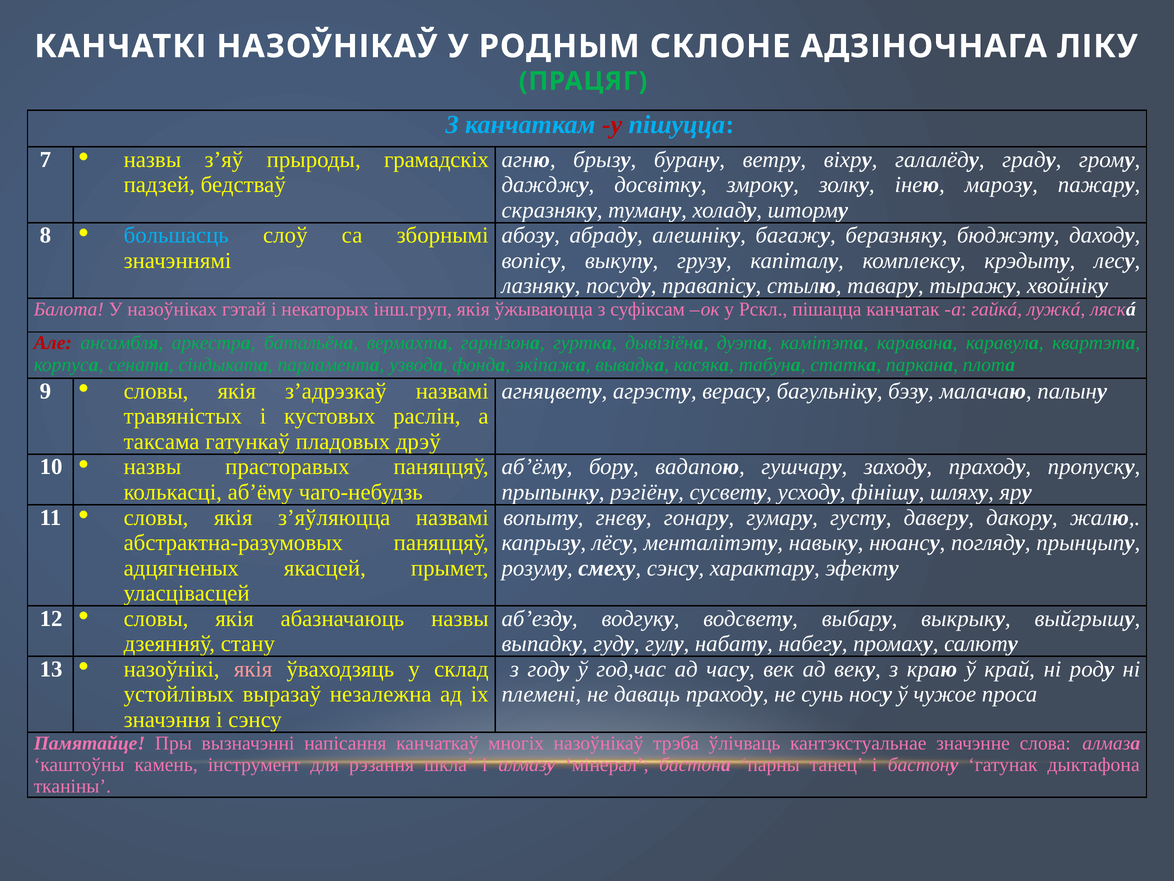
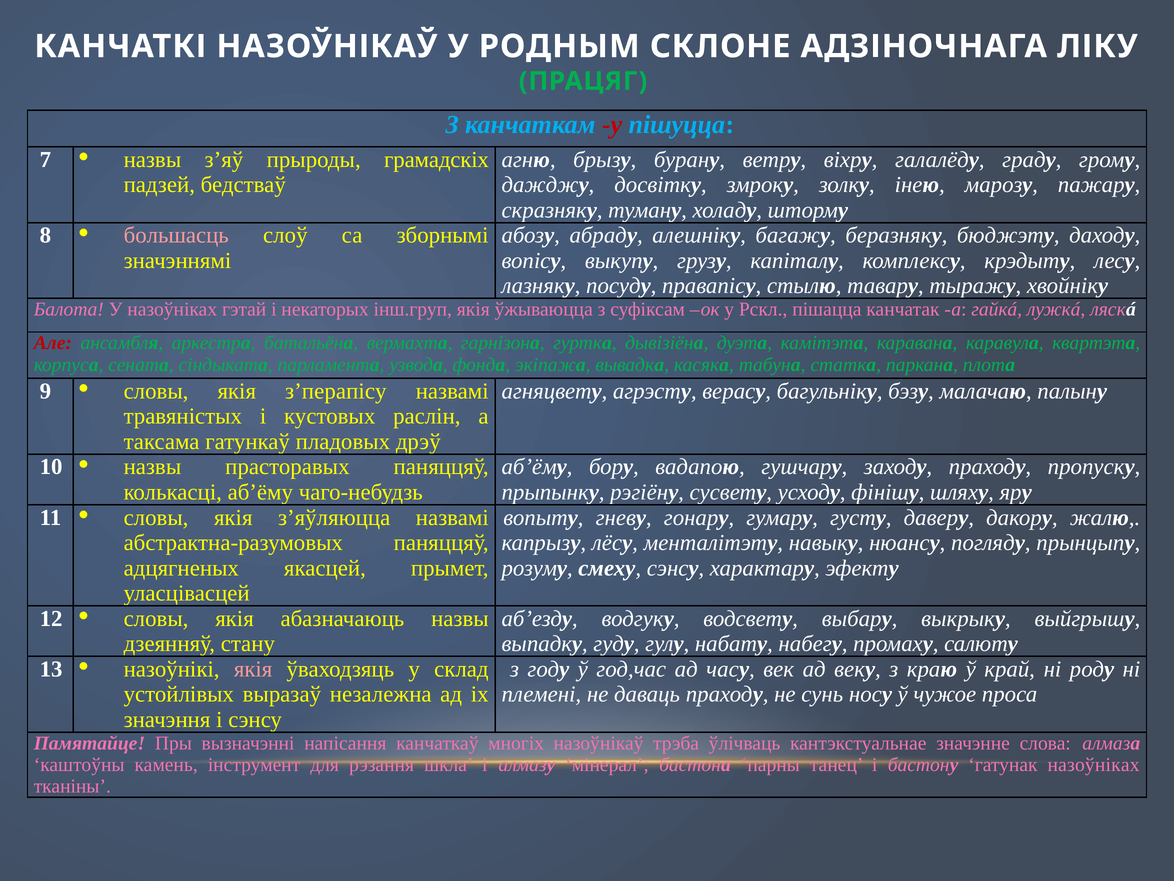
большасць colour: light blue -> pink (176, 235)
з’адрэзкаў: з’адрэзкаў -> з’перапісу (336, 391)
гатунак дыктафона: дыктафона -> назоўніках (1094, 764)
